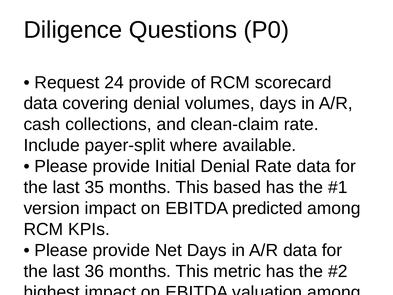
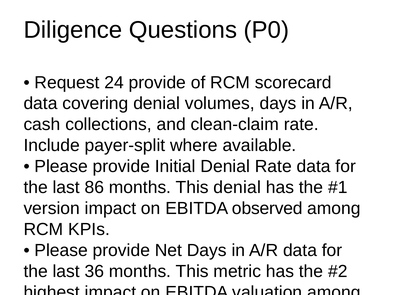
35: 35 -> 86 (94, 187)
This based: based -> denial (237, 187)
predicted: predicted -> observed (267, 208)
